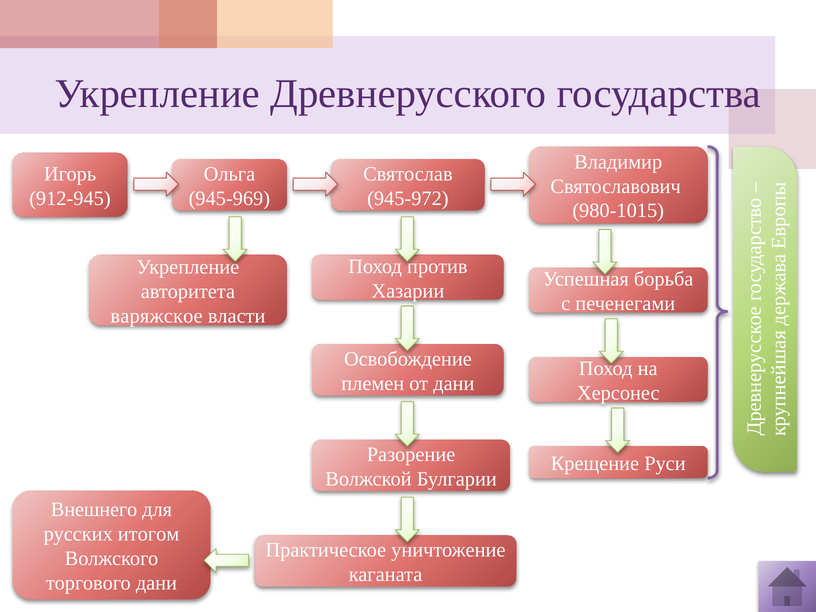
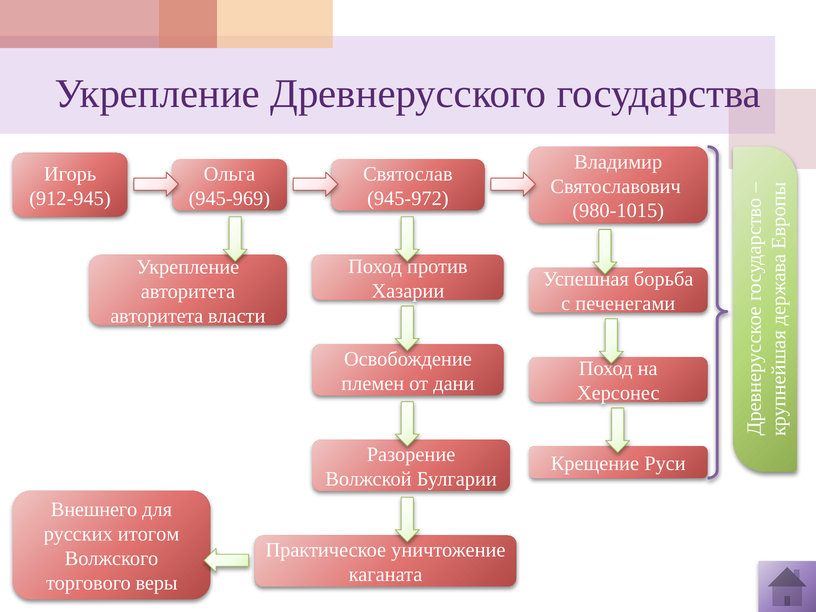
варяжское: варяжское -> авторитета (157, 316)
торгового дани: дани -> веры (157, 583)
